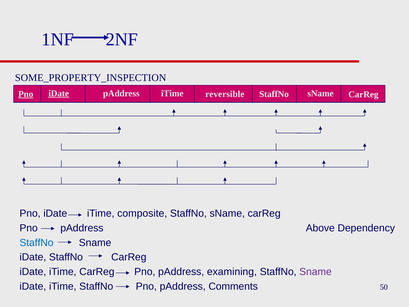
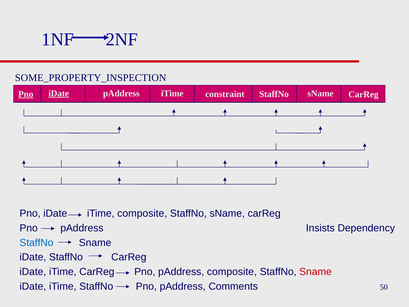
reversible: reversible -> constraint (225, 94)
Above: Above -> Insists (320, 228)
pAddress examining: examining -> composite (232, 272)
Sname colour: purple -> red (316, 272)
